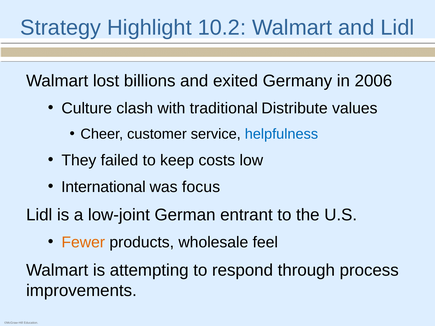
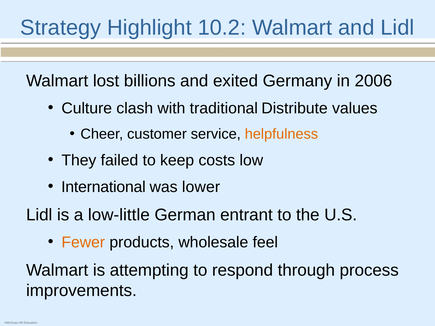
helpfulness colour: blue -> orange (281, 134)
focus: focus -> lower (201, 187)
low-joint: low-joint -> low-little (119, 215)
